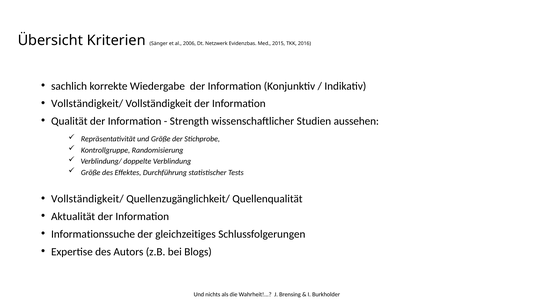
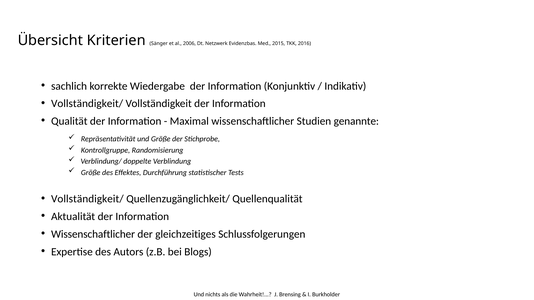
Strength: Strength -> Maximal (189, 121)
aussehen: aussehen -> genannte (356, 121)
Informationssuche: Informationssuche -> Wissenschaftlicher (93, 234)
